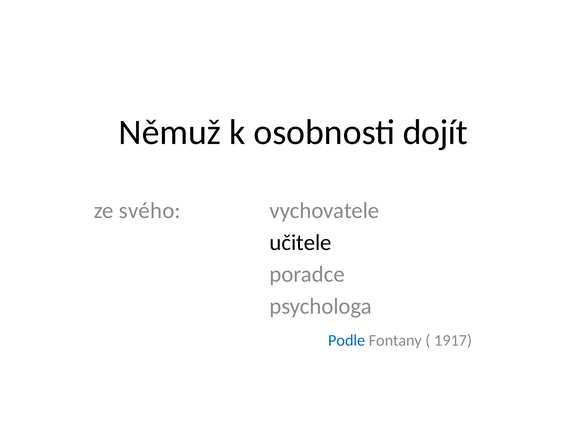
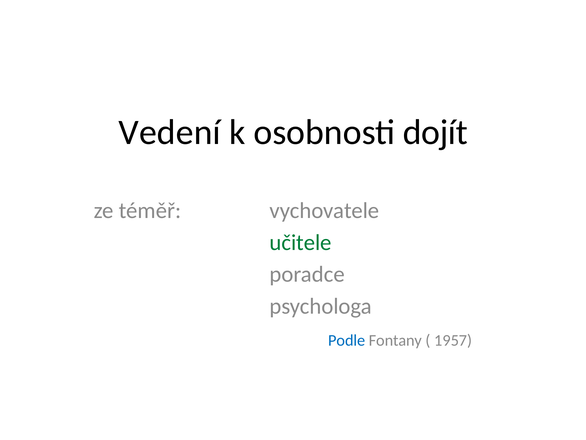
Němuž: Němuž -> Vedení (170, 132)
svého: svého -> téměř (150, 210)
učitele colour: black -> green (301, 242)
1917: 1917 -> 1957 (453, 340)
